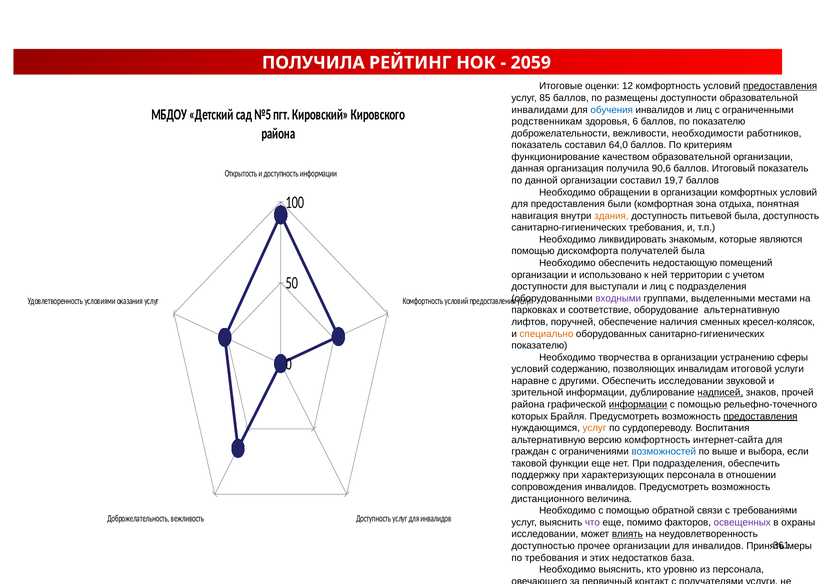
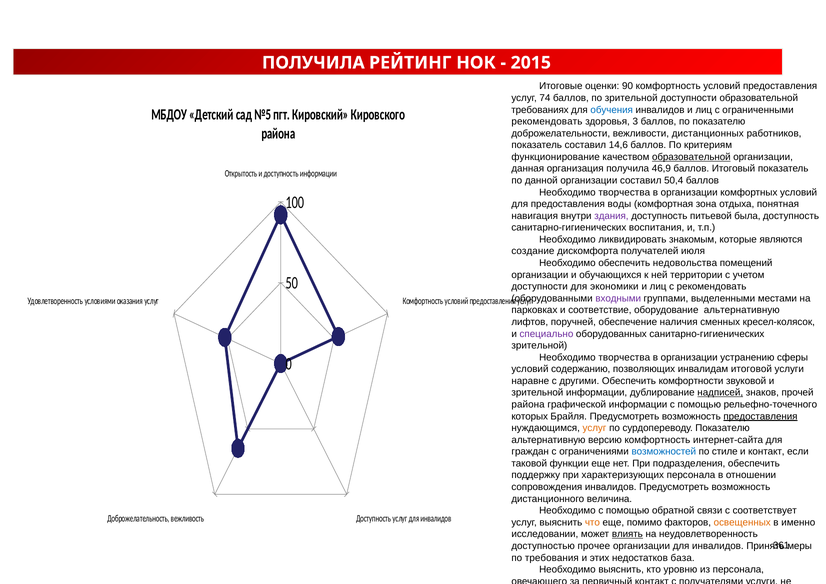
2059: 2059 -> 2015 (531, 63)
12: 12 -> 90 (628, 86)
предоставления underline: present -> none (780, 86)
85: 85 -> 74 (545, 98)
по размещены: размещены -> зрительной (631, 98)
инвалидами: инвалидами -> требованиях (540, 110)
родственникам: родственникам -> рекомендовать (547, 122)
6: 6 -> 3 (635, 122)
вежливости необходимости: необходимости -> дистанционных (708, 133)
64,0: 64,0 -> 14,6 (618, 145)
образовательной underline: none -> present (691, 157)
90,6: 90,6 -> 46,9 (661, 169)
19,7: 19,7 -> 50,4 (674, 181)
обращении: обращении -> творчества (624, 192)
были: были -> воды (619, 204)
здания colour: orange -> purple (611, 216)
санитарно-гигиенических требования: требования -> воспитания (657, 228)
помощью: помощью -> создание (533, 251)
получателей была: была -> июля (693, 251)
обеспечить недостающую: недостающую -> недовольства (685, 263)
использовано: использовано -> обучающихся (610, 275)
выступали: выступали -> экономики (614, 287)
с подразделения: подразделения -> рекомендовать (712, 287)
специально colour: orange -> purple (546, 334)
показателю: показателю -> зрительной (539, 346)
Обеспечить исследовании: исследовании -> комфортности (691, 381)
информации underline: present -> none (638, 405)
сурдопереводу Воспитания: Воспитания -> Показателю (723, 428)
по выше: выше -> стиле (725, 452)
и выбора: выбора -> контакт (766, 452)
с требованиями: требованиями -> соответствует (765, 511)
что colour: purple -> orange (592, 522)
освещенных colour: purple -> orange (742, 522)
в охраны: охраны -> именно (798, 522)
